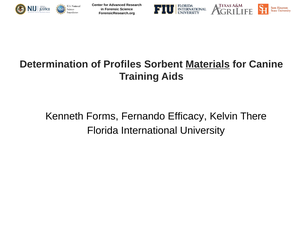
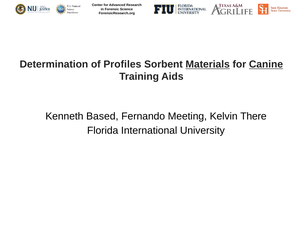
Canine underline: none -> present (266, 64)
Forms: Forms -> Based (102, 117)
Efficacy: Efficacy -> Meeting (187, 117)
